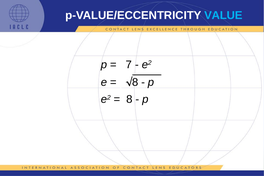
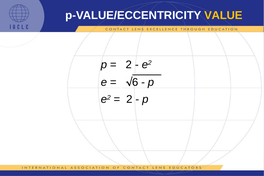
VALUE colour: light blue -> yellow (223, 15)
7: 7 -> 2 (129, 65)
8: 8 -> 6 (135, 82)
8: 8 -> 2 (129, 99)
